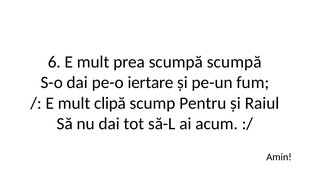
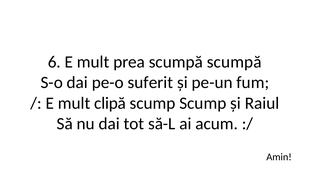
iertare: iertare -> suferit (150, 83)
scump Pentru: Pentru -> Scump (203, 103)
